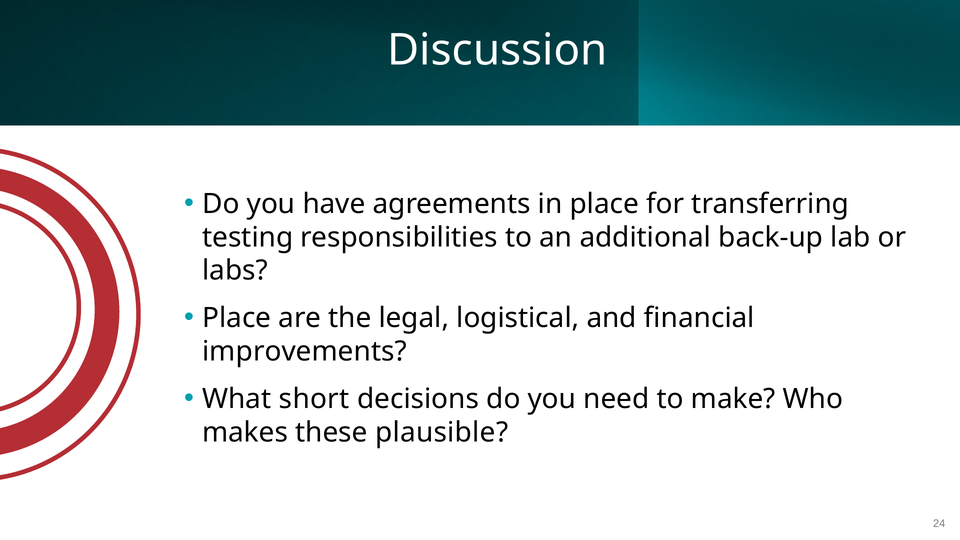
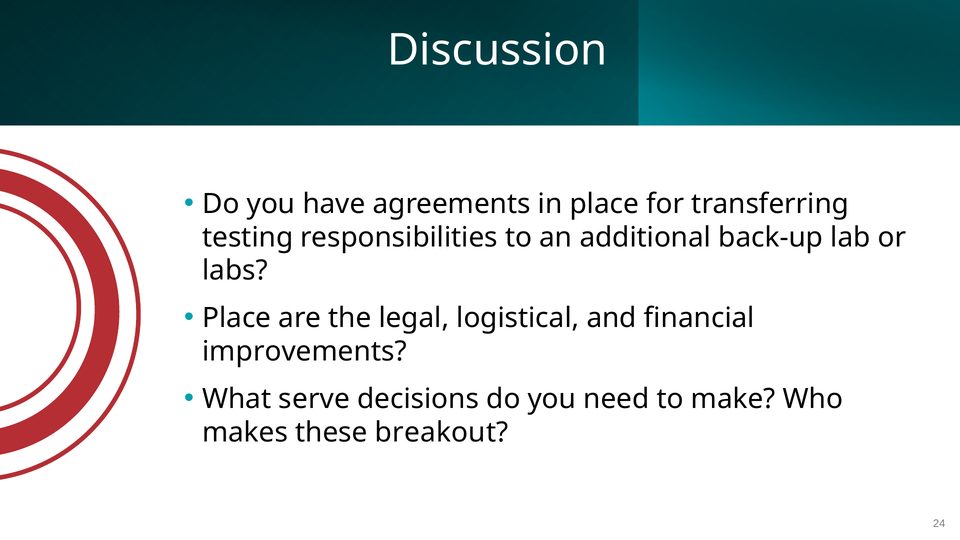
short: short -> serve (314, 399)
plausible: plausible -> breakout (442, 432)
